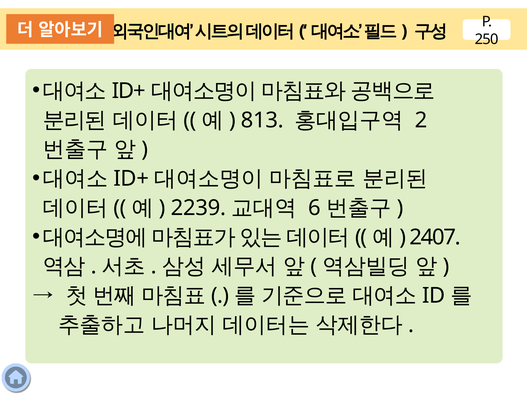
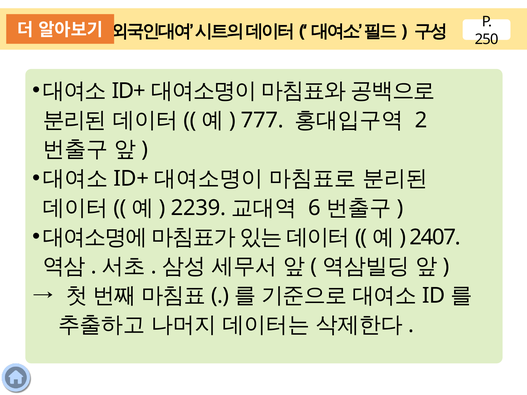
813: 813 -> 777 (262, 120)
